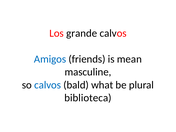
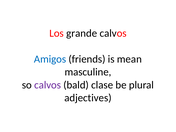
calvos colour: blue -> purple (48, 85)
what: what -> clase (102, 85)
biblioteca: biblioteca -> adjectives (88, 98)
